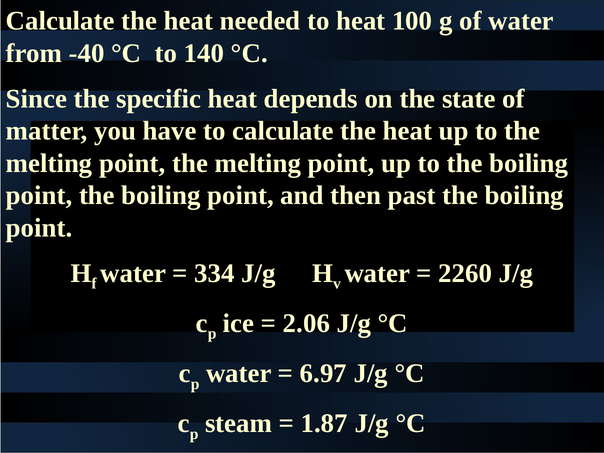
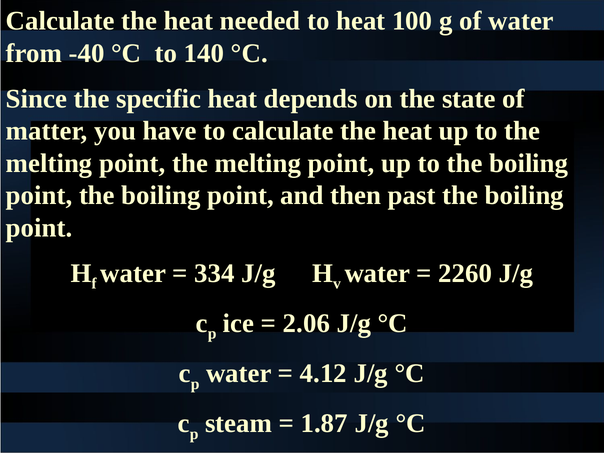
6.97: 6.97 -> 4.12 (323, 373)
